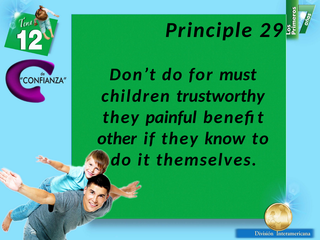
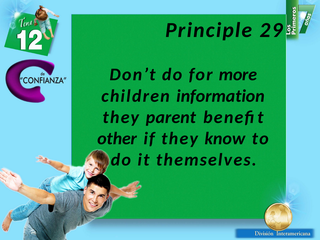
must: must -> more (238, 75)
trustworthy: trustworthy -> information (221, 96)
painful: painful -> parent (171, 117)
